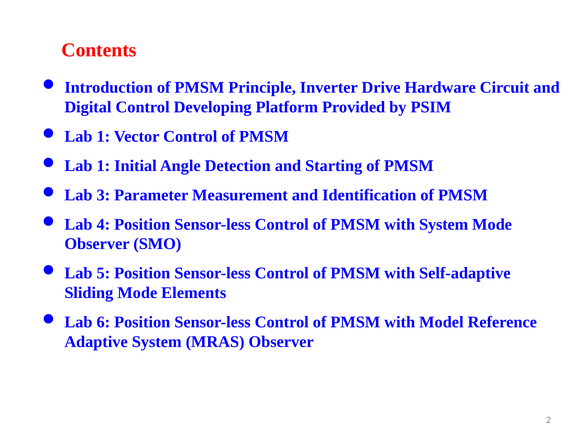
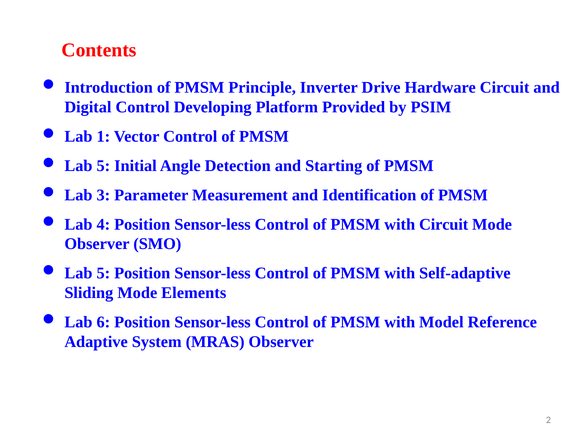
1: 1 -> 5 (103, 165)
with System: System -> Circuit (444, 224)
